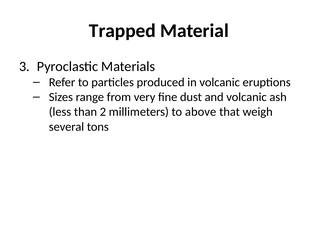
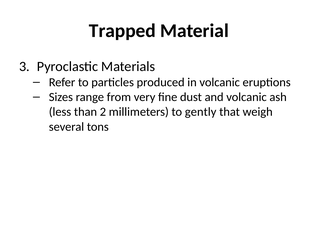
above: above -> gently (201, 112)
